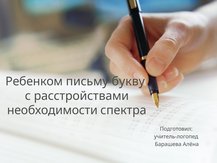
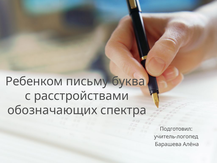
букву: букву -> буква (128, 81)
необходимости: необходимости -> обозначающих (52, 110)
